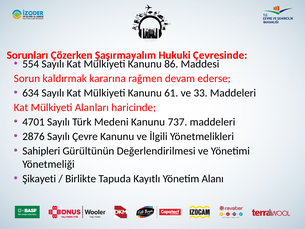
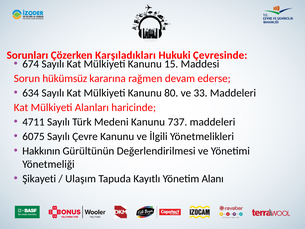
Şaşırmayalım: Şaşırmayalım -> Karşıladıkları (125, 55)
554: 554 -> 674 (31, 64)
86: 86 -> 15 (171, 64)
kaldırmak: kaldırmak -> hükümsüz (65, 78)
61: 61 -> 80 (171, 93)
4701: 4701 -> 4711 (33, 122)
2876: 2876 -> 6075 (33, 136)
Sahipleri: Sahipleri -> Hakkının (41, 151)
Birlikte: Birlikte -> Ulaşım (81, 178)
